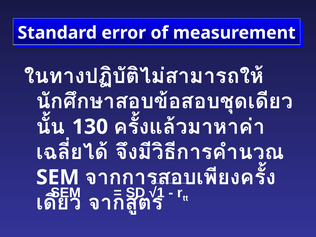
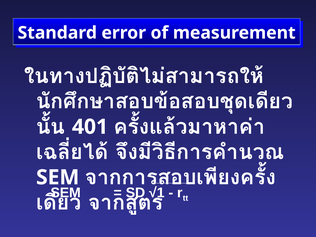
130: 130 -> 401 (90, 127)
